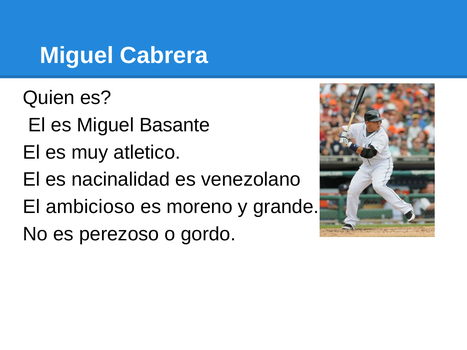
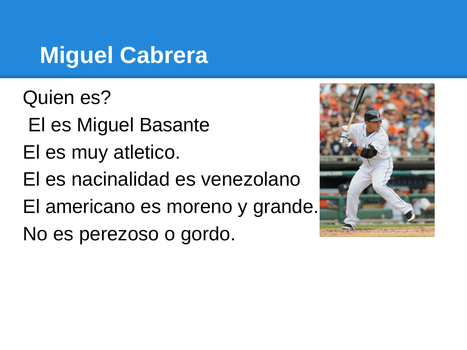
ambicioso: ambicioso -> americano (90, 207)
